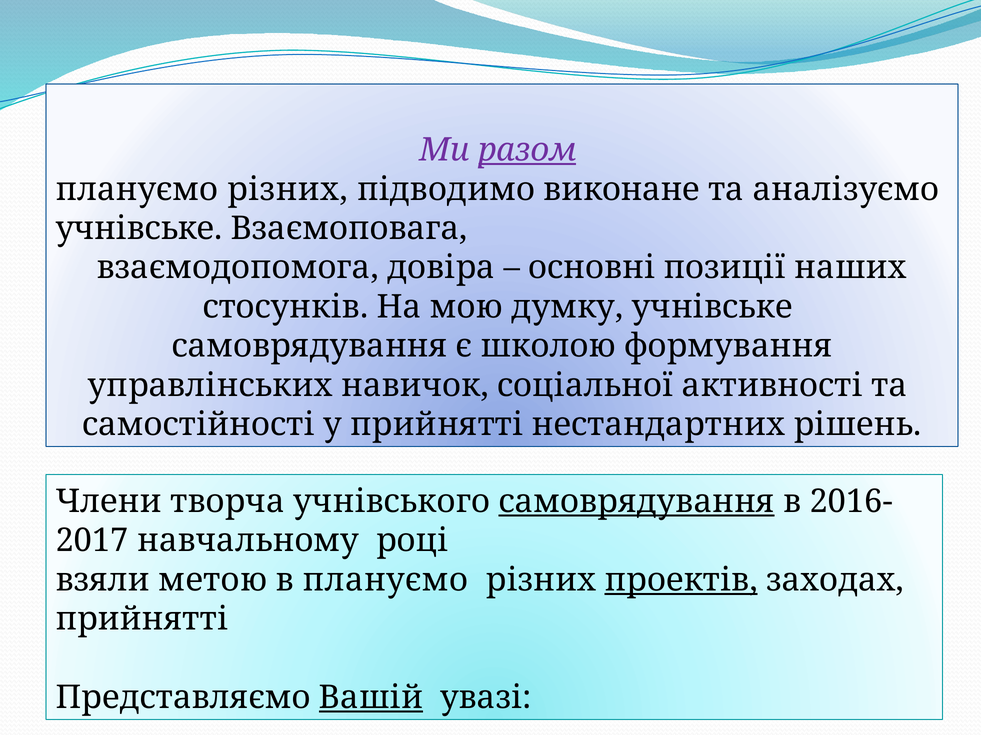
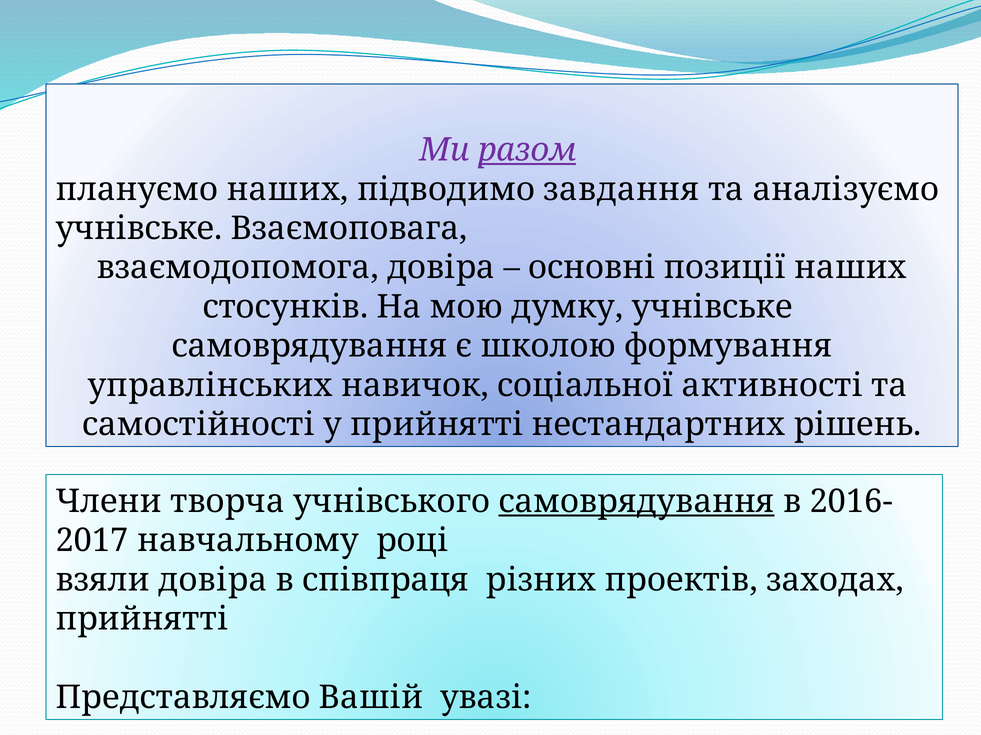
різних: різних -> наших (288, 189)
виконане: виконане -> завдання (621, 189)
взяли метою: метою -> довіра (213, 580)
в плануємо: плануємо -> співпраця (386, 580)
проектів underline: present -> none (681, 580)
Вашій underline: present -> none (371, 698)
